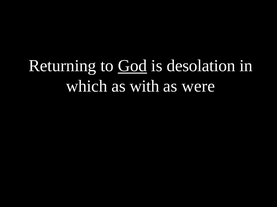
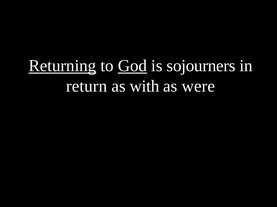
Returning underline: none -> present (62, 66)
desolation: desolation -> sojourners (201, 66)
which: which -> return (87, 86)
